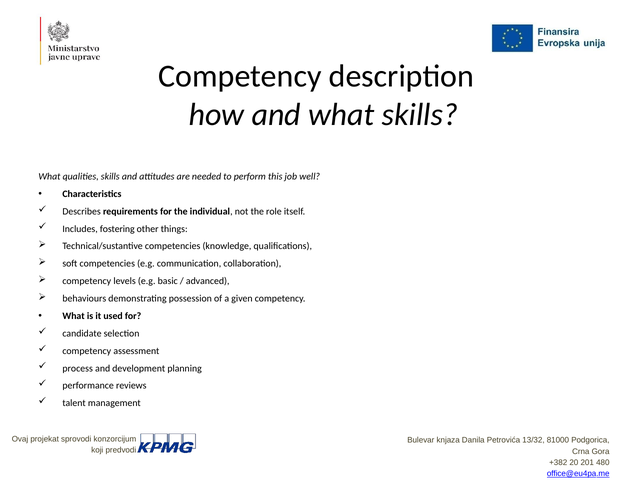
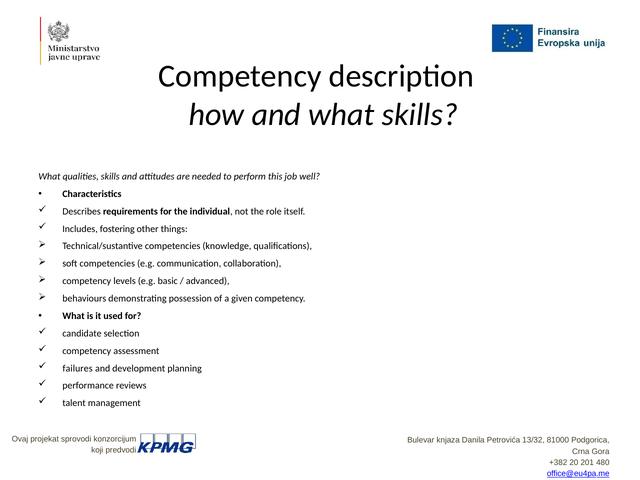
process: process -> failures (78, 368)
